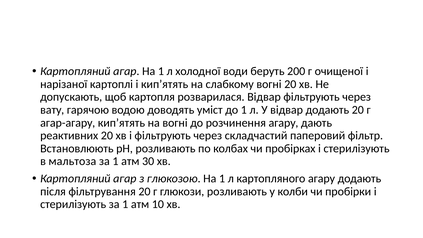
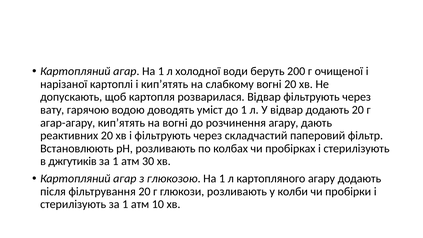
мальтоза: мальтоза -> джгутиків (73, 161)
